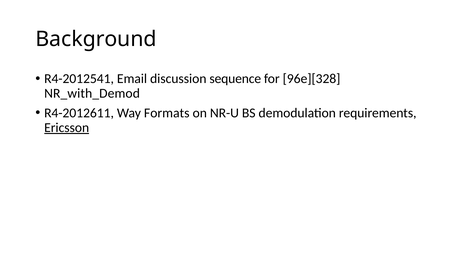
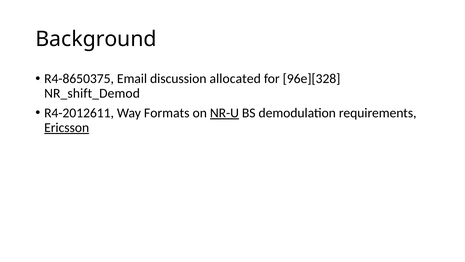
R4-2012541: R4-2012541 -> R4-8650375 (79, 79)
sequence: sequence -> allocated (235, 79)
NR_with_Demod: NR_with_Demod -> NR_shift_Demod (92, 93)
NR-U underline: none -> present (224, 113)
